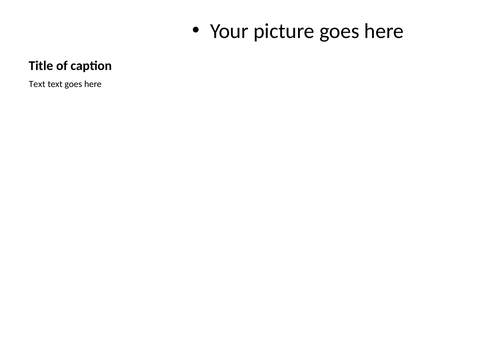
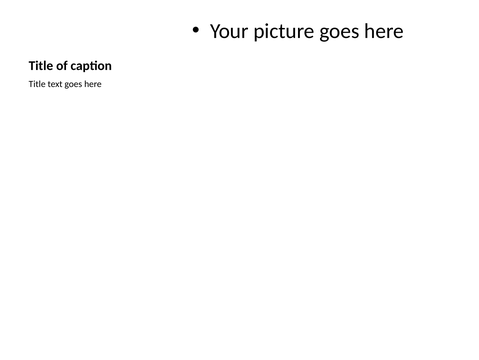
Text: Text -> Title (37, 84)
